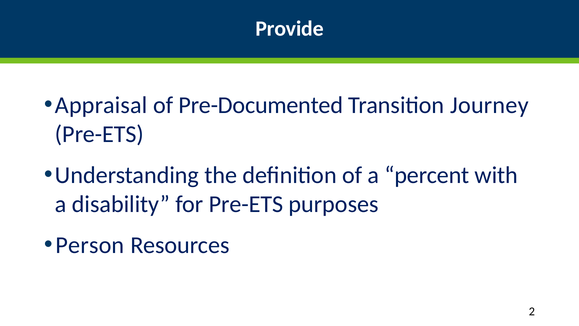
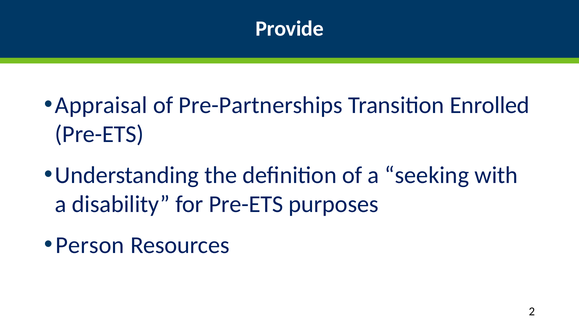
Pre-Documented: Pre-Documented -> Pre-Partnerships (261, 105)
Journey: Journey -> Enrolled (490, 105)
percent: percent -> seeking (427, 175)
